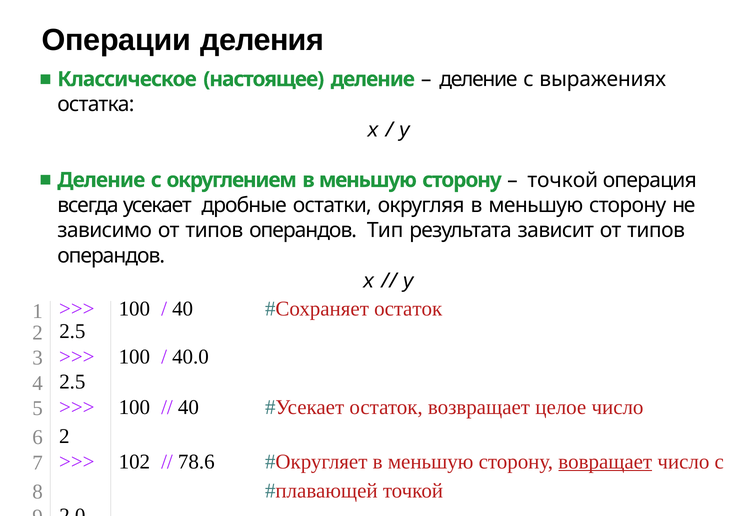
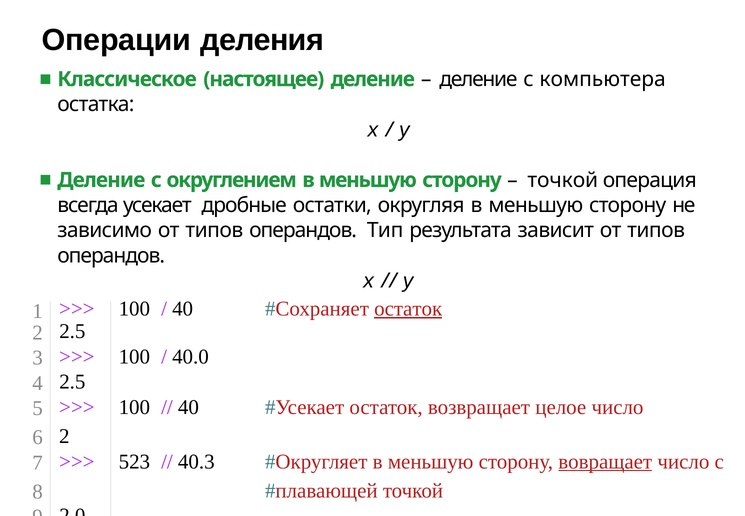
выражениях: выражениях -> компьютера (603, 79)
остаток underline: none -> present (408, 309)
102: 102 -> 523 (134, 461)
78.6: 78.6 -> 40.3 (196, 461)
